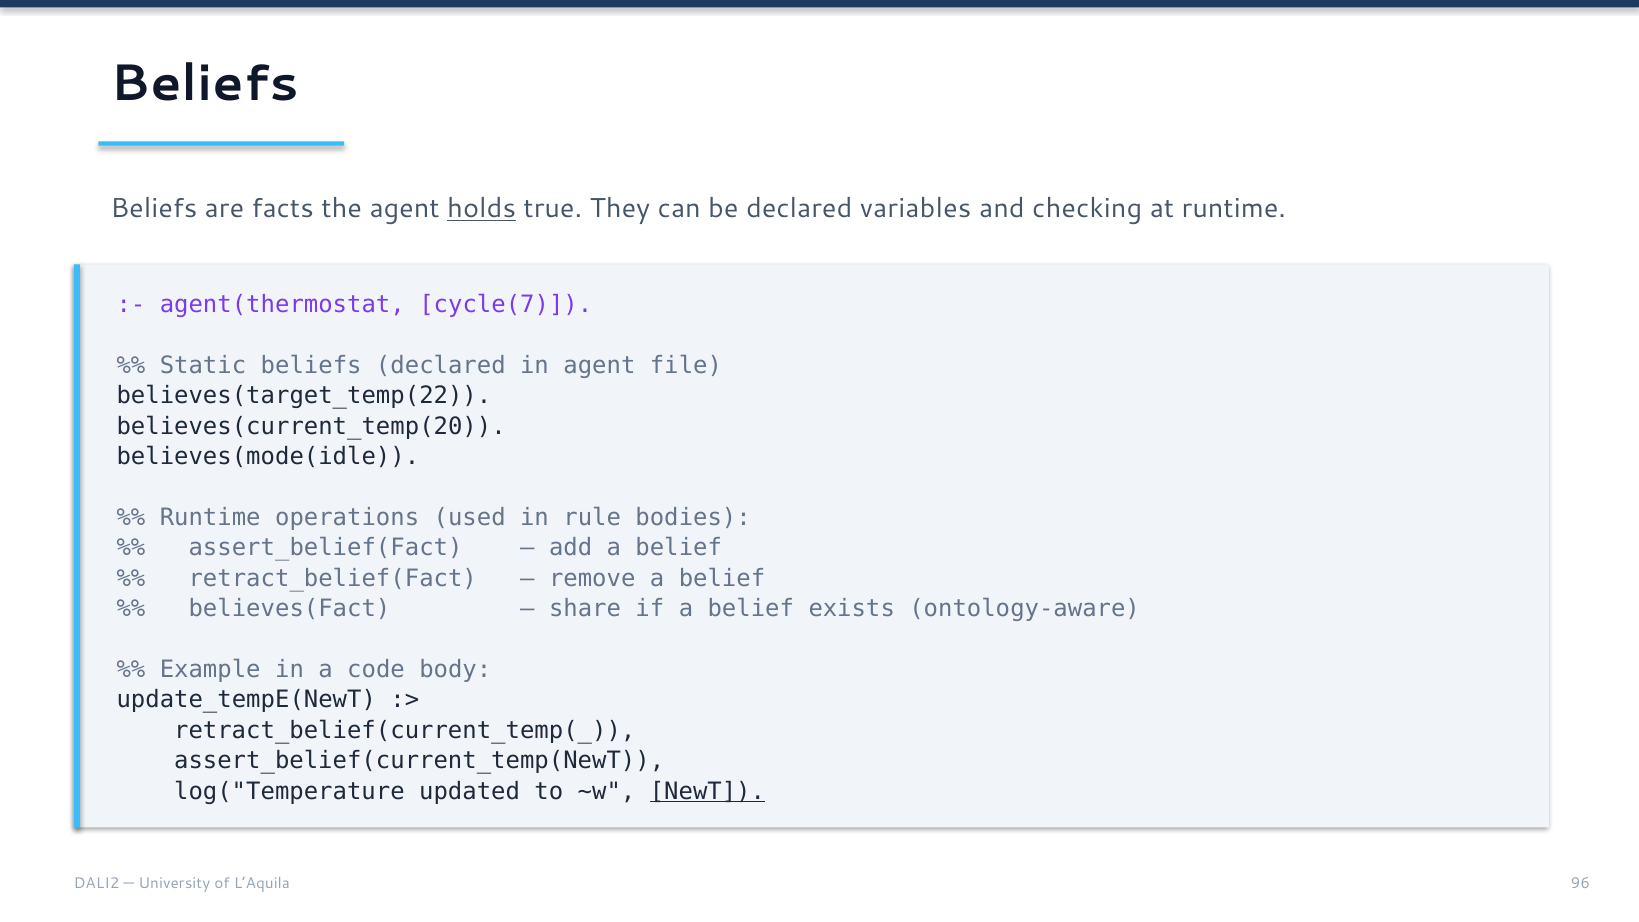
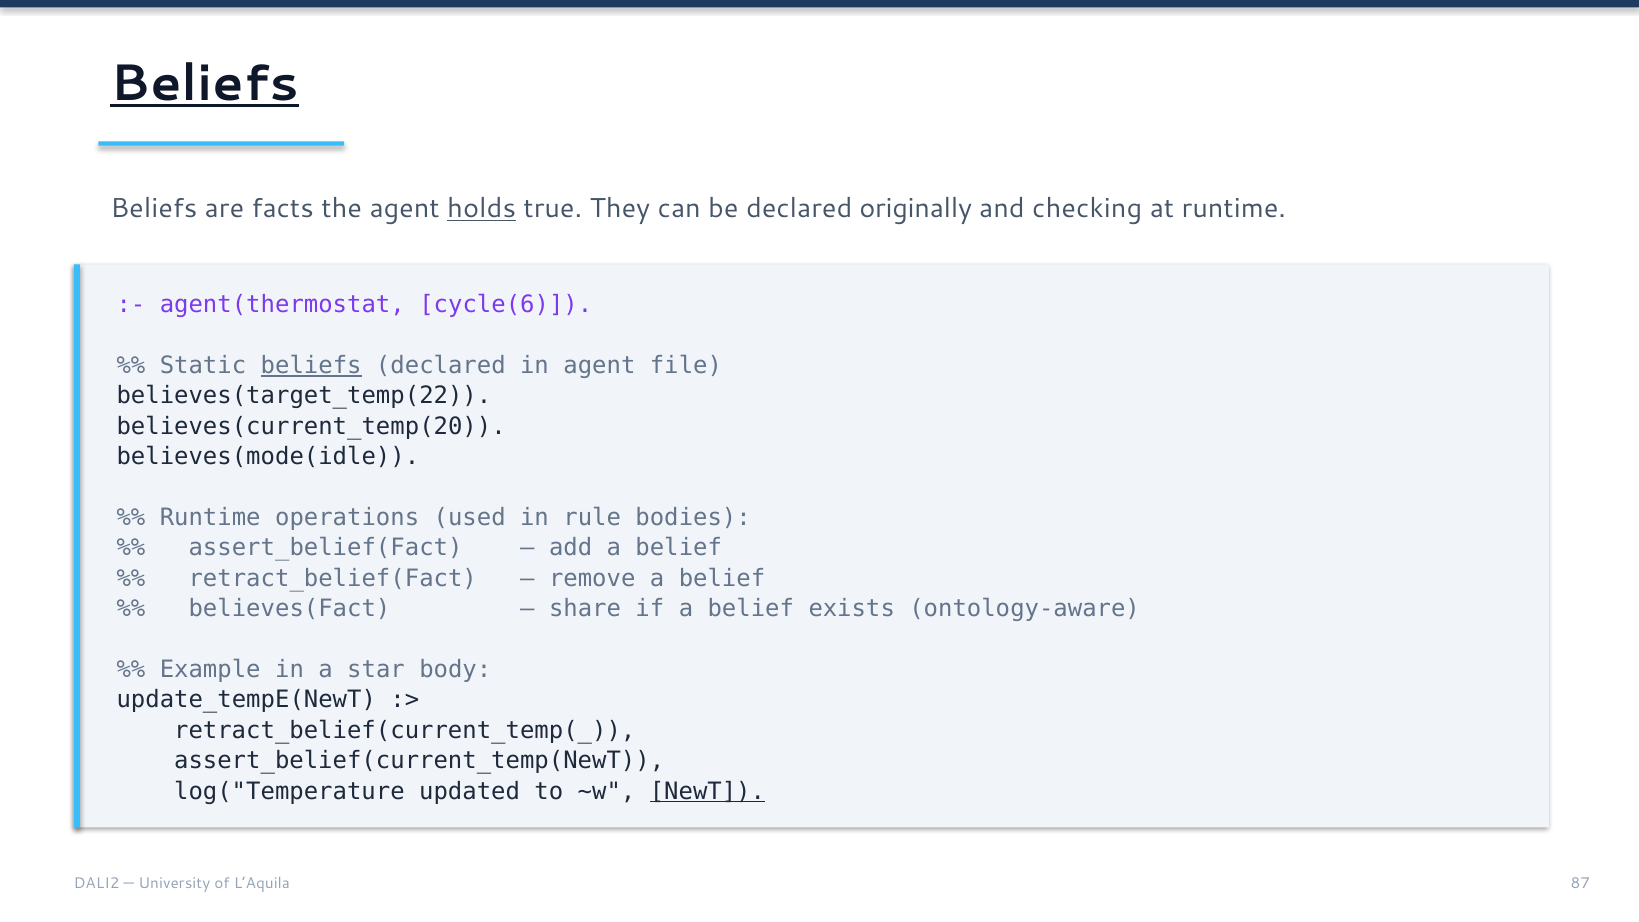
Beliefs underline: none -> present (204, 83)
variables: variables -> originally (916, 209)
cycle(7: cycle(7 -> cycle(6 (506, 305)
beliefs underline: none -> present (311, 366)
code: code -> star (376, 670)
96: 96 -> 87 (1580, 883)
